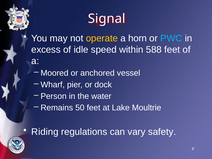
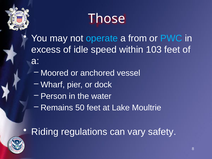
Signal: Signal -> Those (107, 19)
operate colour: yellow -> light blue (102, 38)
horn: horn -> from (138, 38)
588: 588 -> 103 (154, 50)
